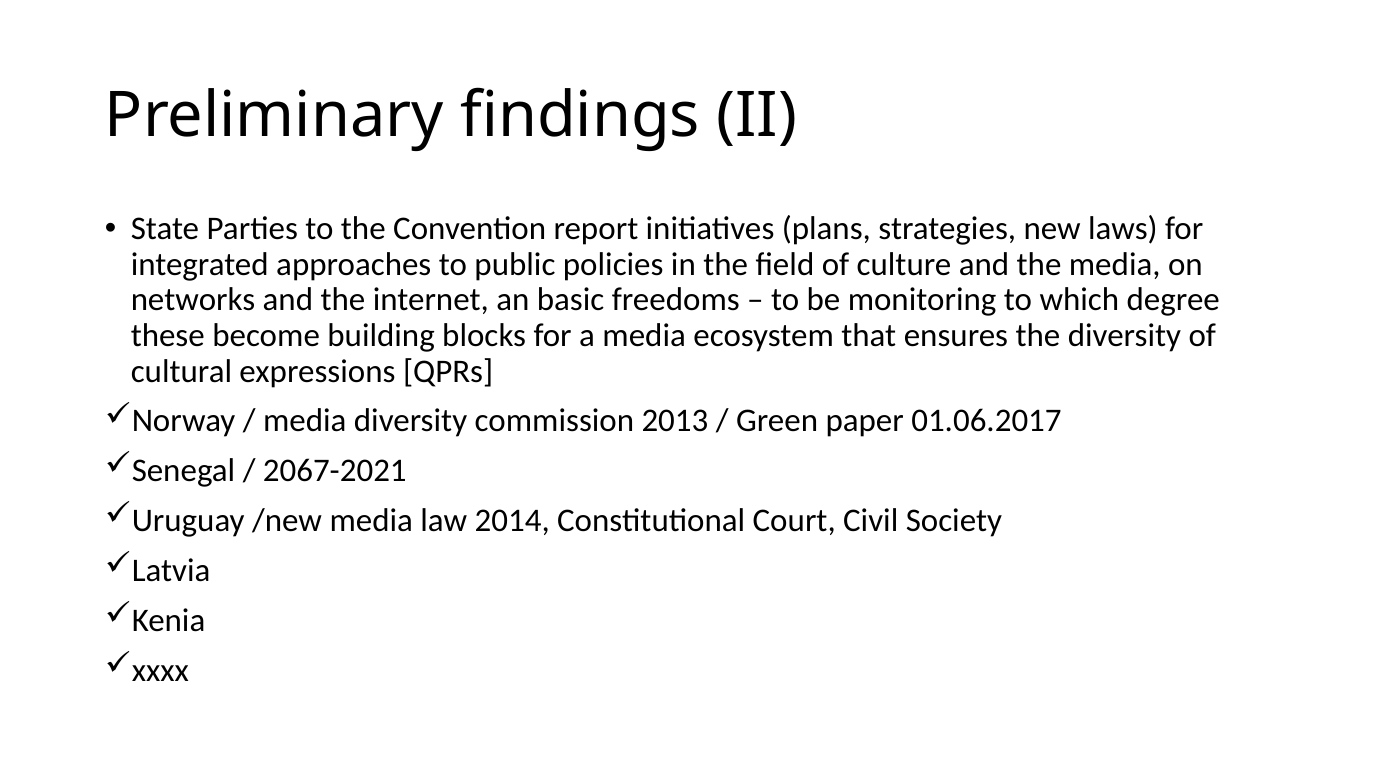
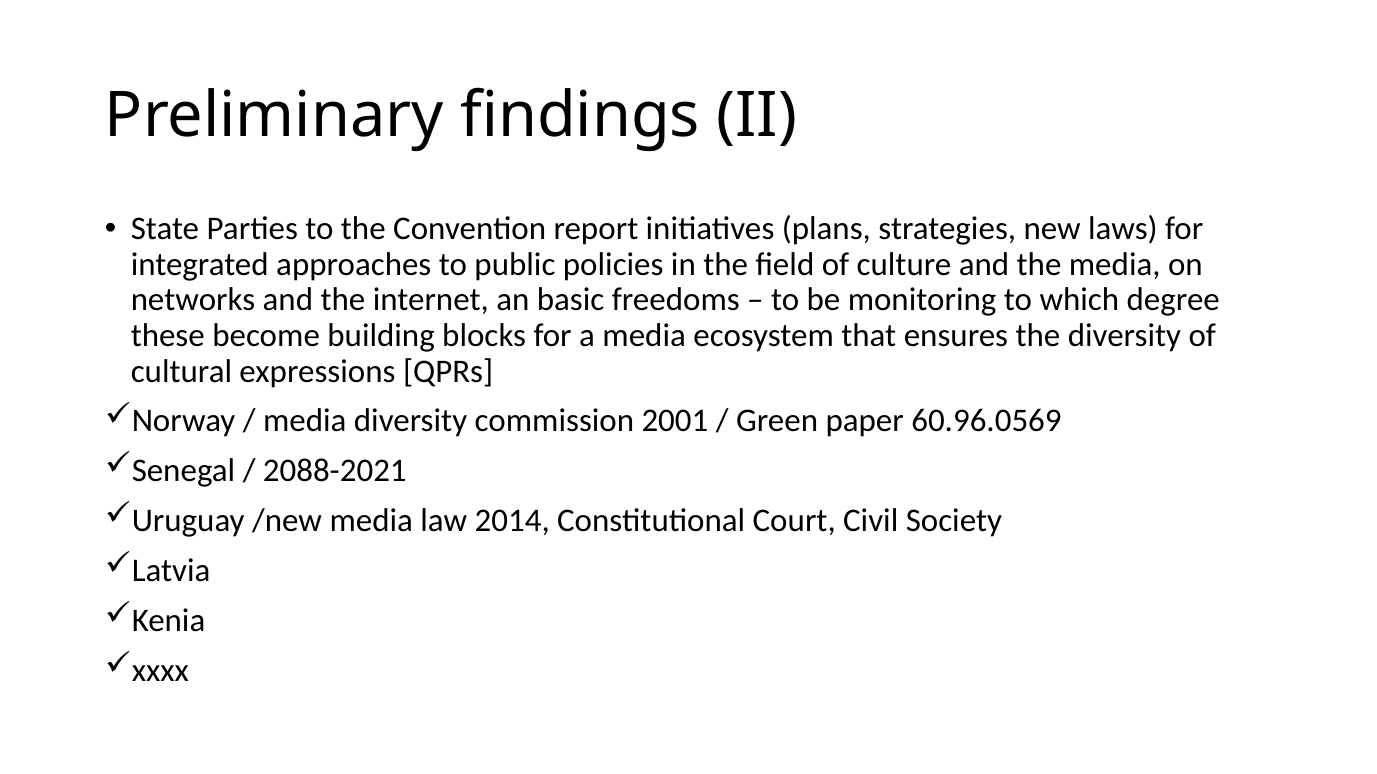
2013: 2013 -> 2001 (675, 421)
01.06.2017: 01.06.2017 -> 60.96.0569 (986, 421)
2067-2021: 2067-2021 -> 2088-2021 (335, 471)
